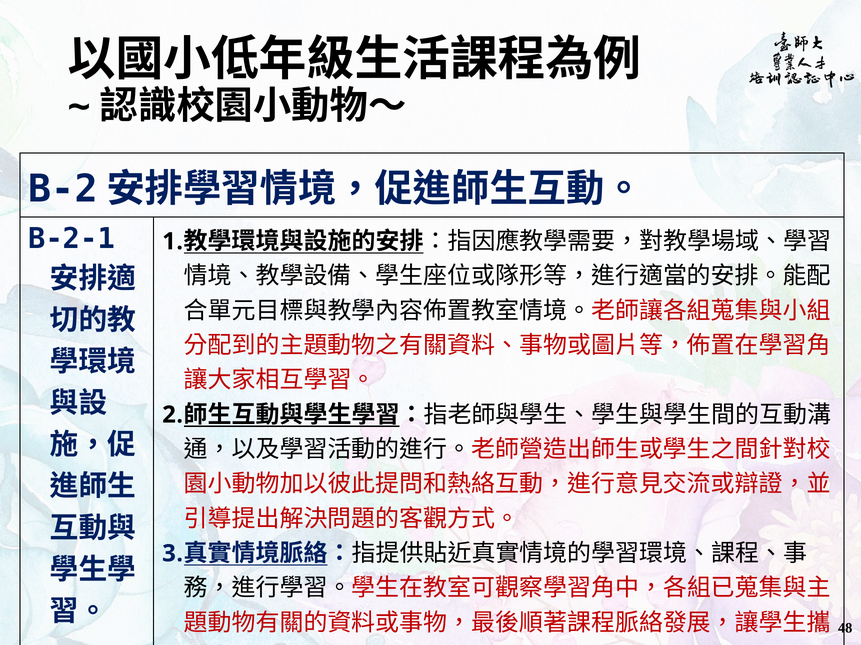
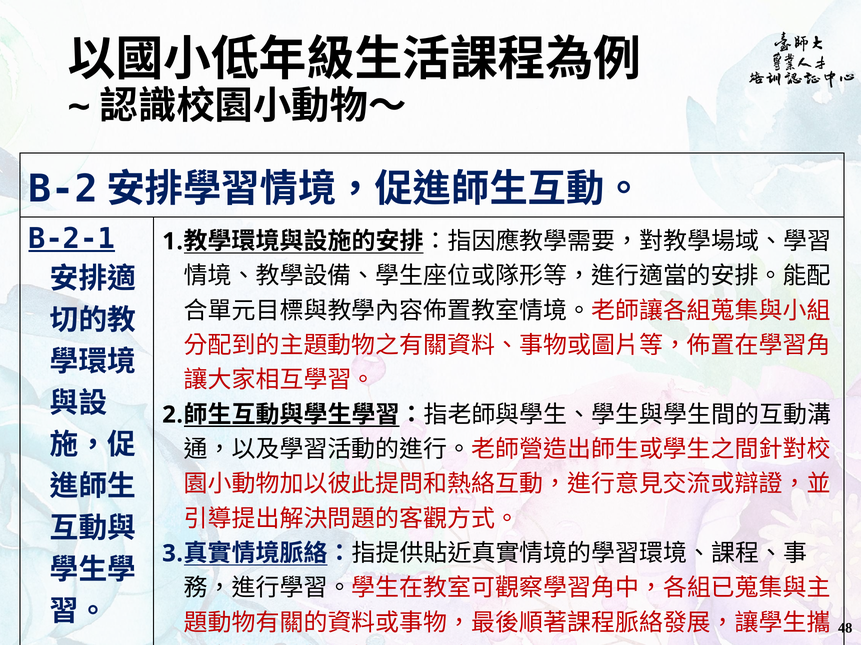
B-2-1 underline: none -> present (72, 239)
